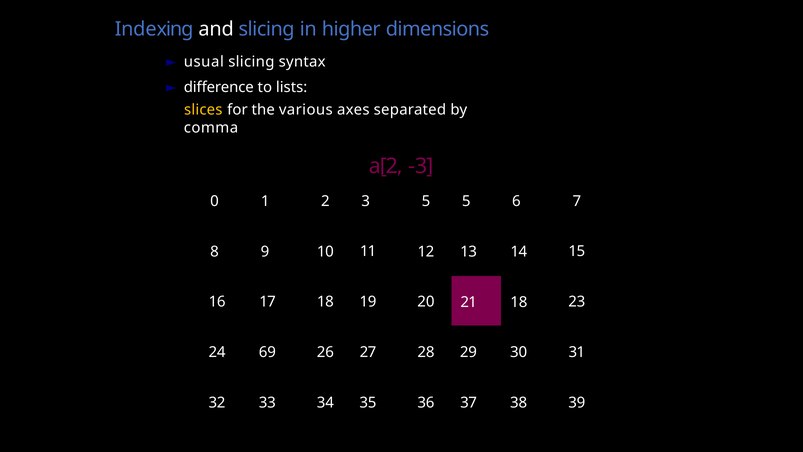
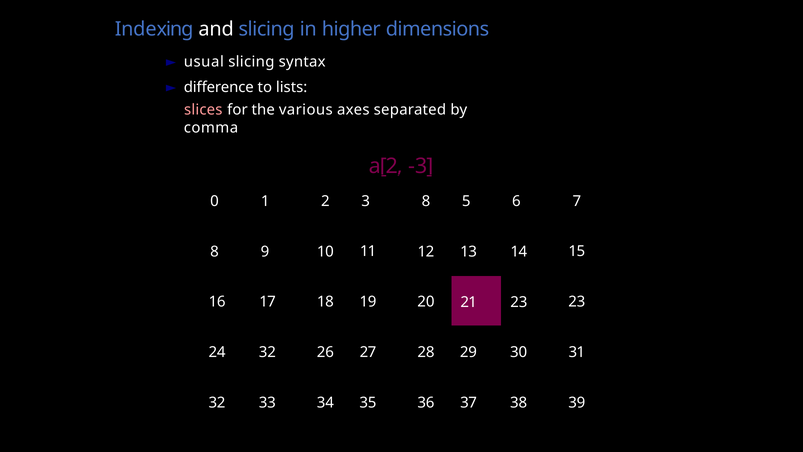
slices colour: yellow -> pink (203, 110)
3 5: 5 -> 8 (426, 201)
21 18: 18 -> 23 (519, 302)
24 69: 69 -> 32 (267, 352)
